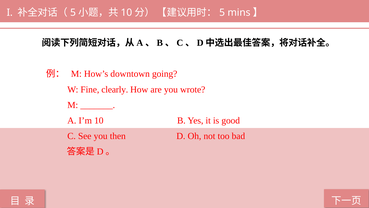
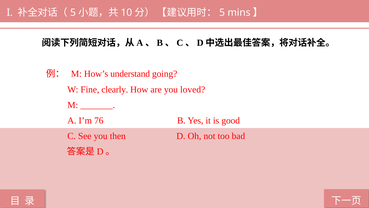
downtown: downtown -> understand (130, 74)
wrote: wrote -> loved (193, 89)
I’m 10: 10 -> 76 (99, 120)
